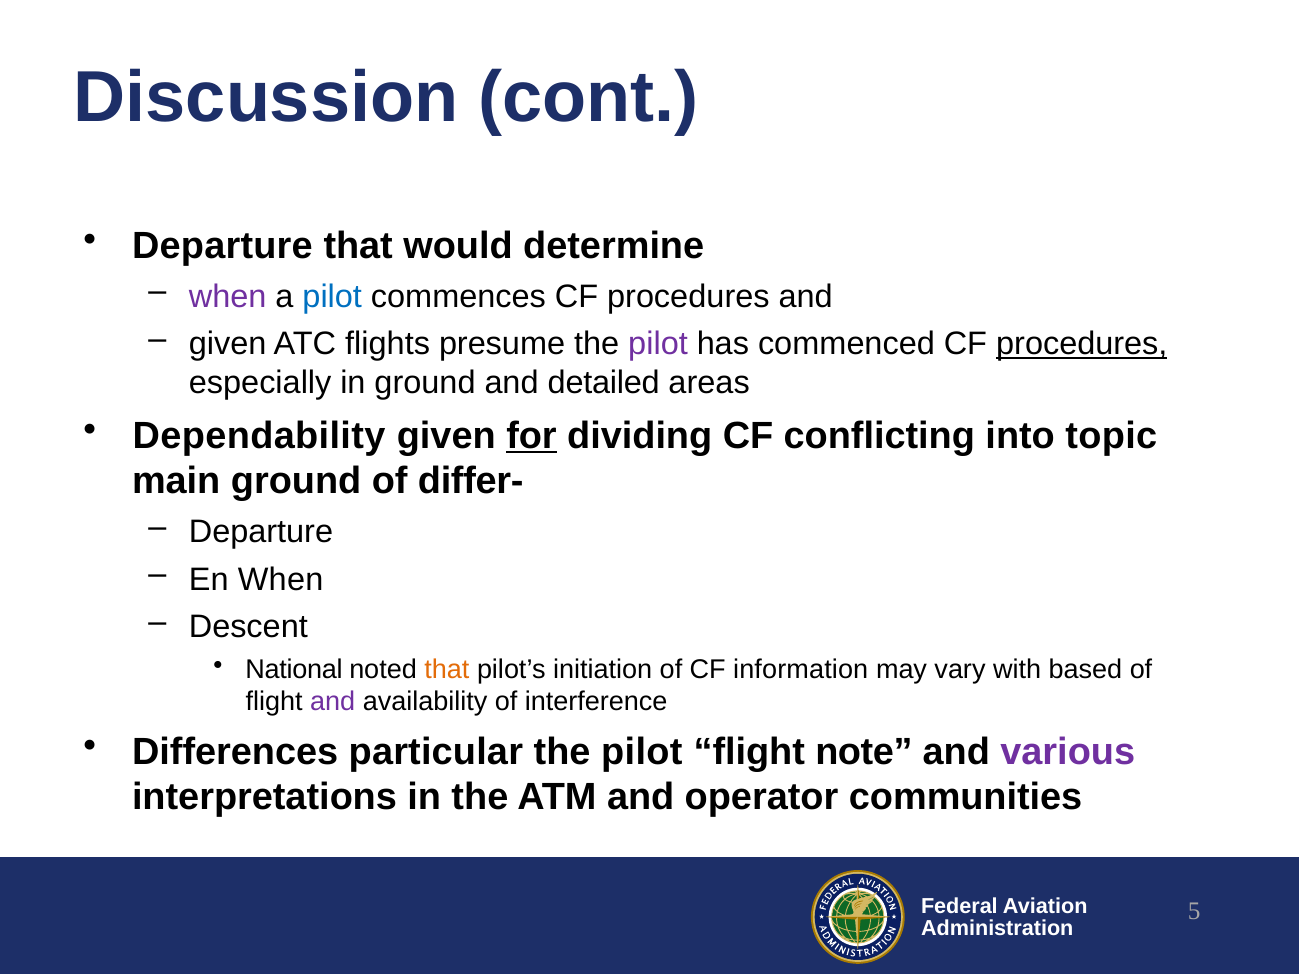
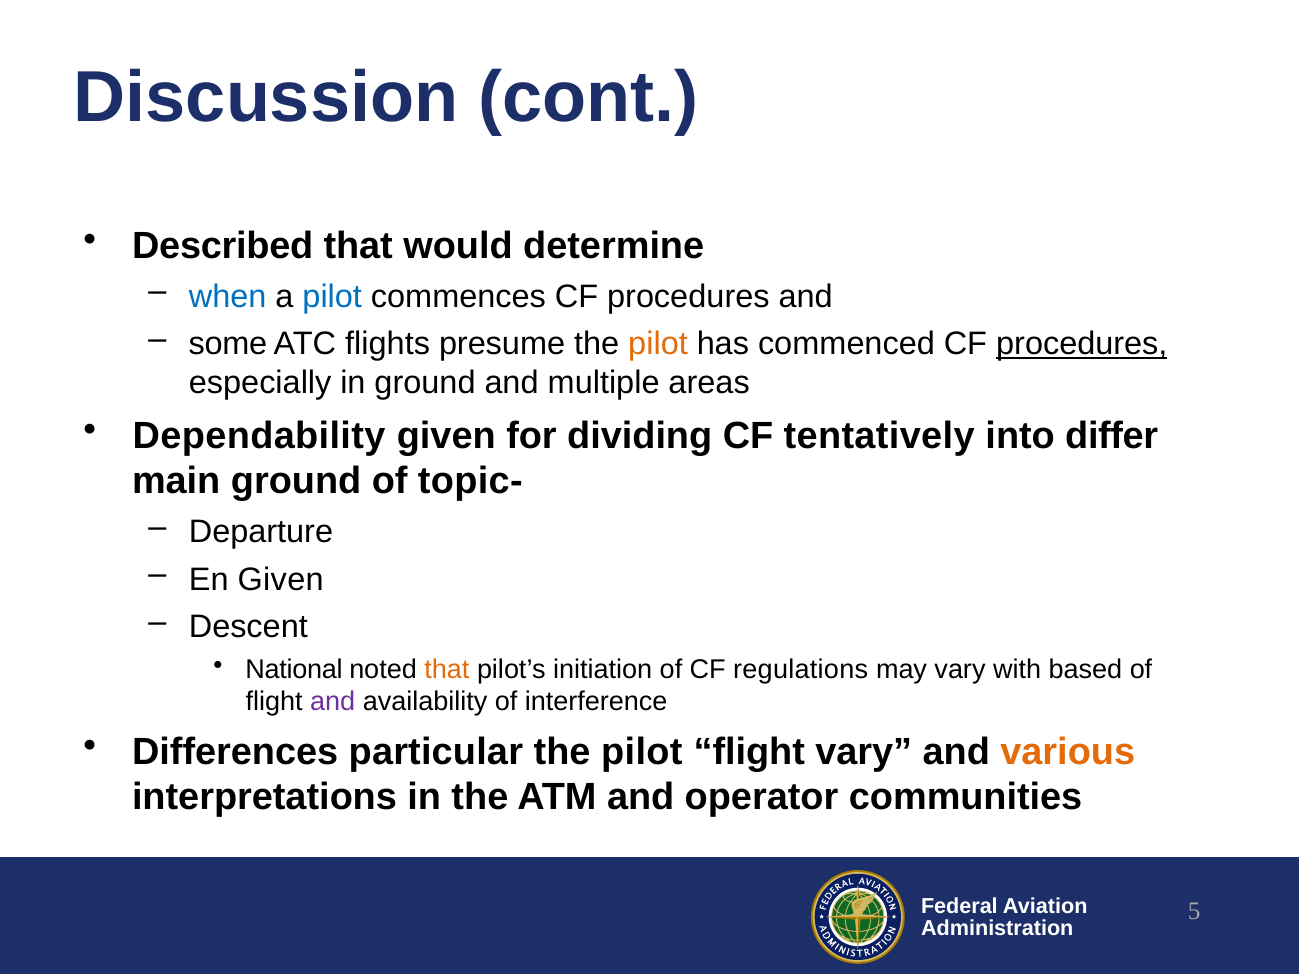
Departure: Departure -> Described (223, 246)
when colour: purple -> blue (228, 297)
given: given -> some (228, 344)
pilot colour: purple -> orange (658, 344)
detailed: detailed -> multiple (604, 383)
for underline: present -> none (531, 436)
conflicting: conflicting -> tentatively (879, 436)
topic: topic -> differ (1112, 436)
differ-: differ- -> topic- (470, 481)
En When: When -> Given (281, 579)
information: information -> regulations (801, 670)
flight note: note -> vary (864, 752)
various colour: purple -> orange (1068, 752)
